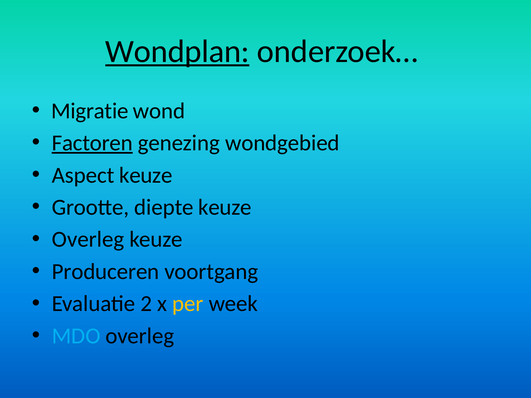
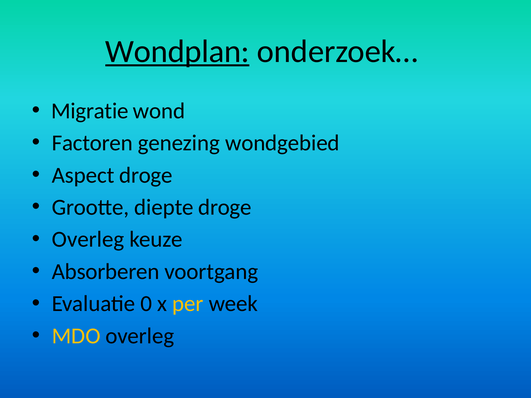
Factoren underline: present -> none (92, 143)
Aspect keuze: keuze -> droge (146, 175)
diepte keuze: keuze -> droge (225, 207)
Produceren: Produceren -> Absorberen (106, 272)
2: 2 -> 0 (146, 304)
MDO colour: light blue -> yellow (76, 336)
